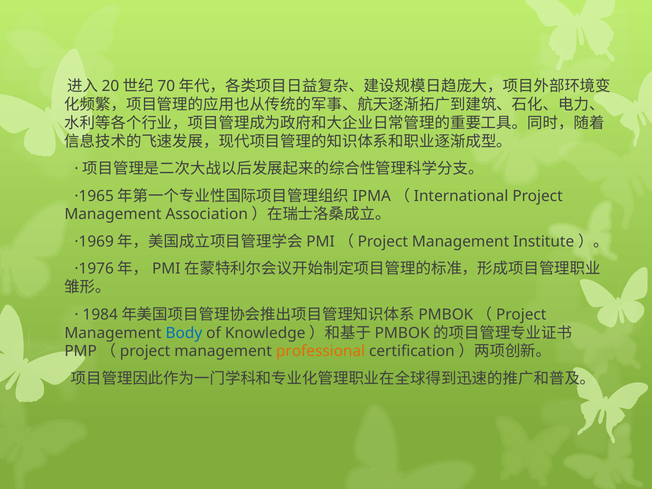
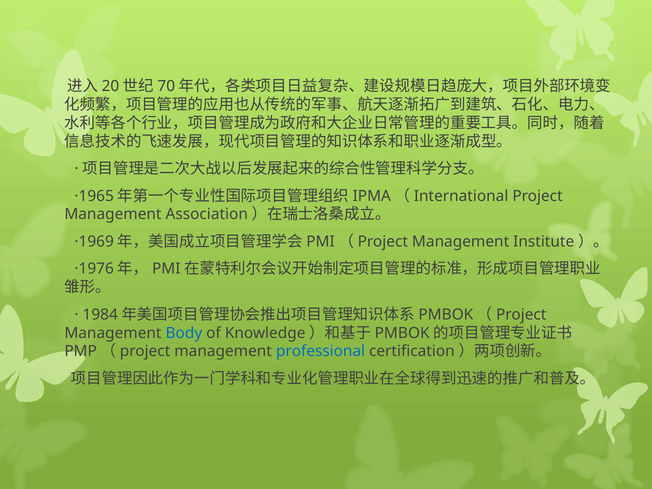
professional colour: orange -> blue (321, 351)
